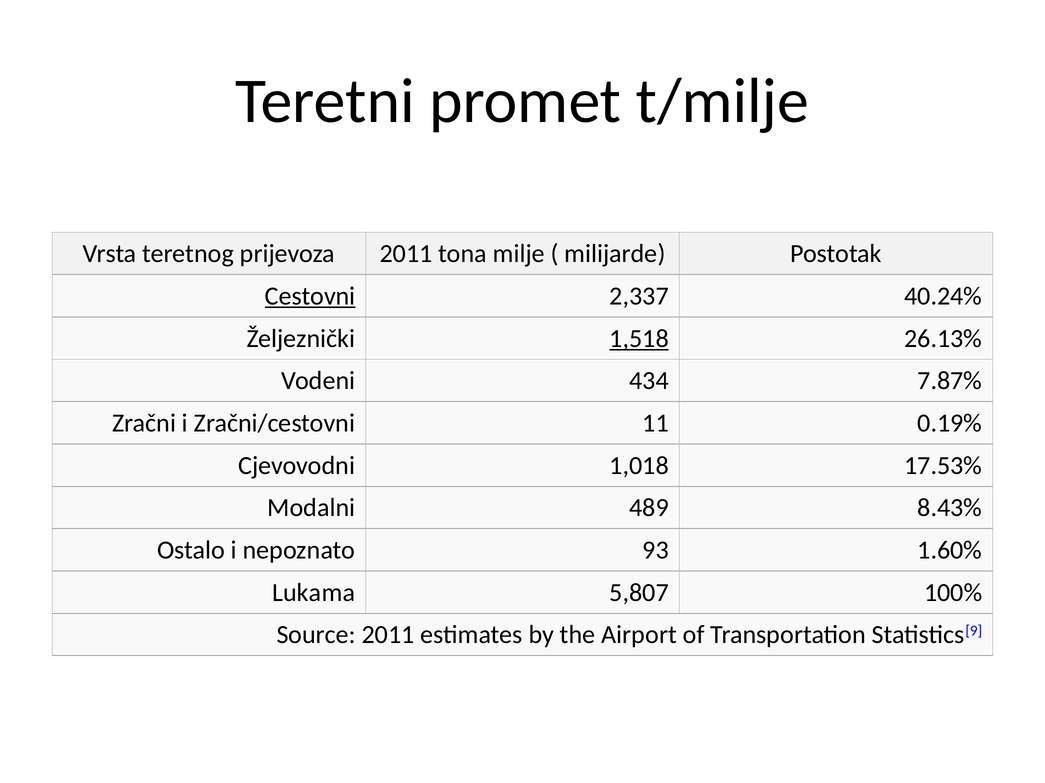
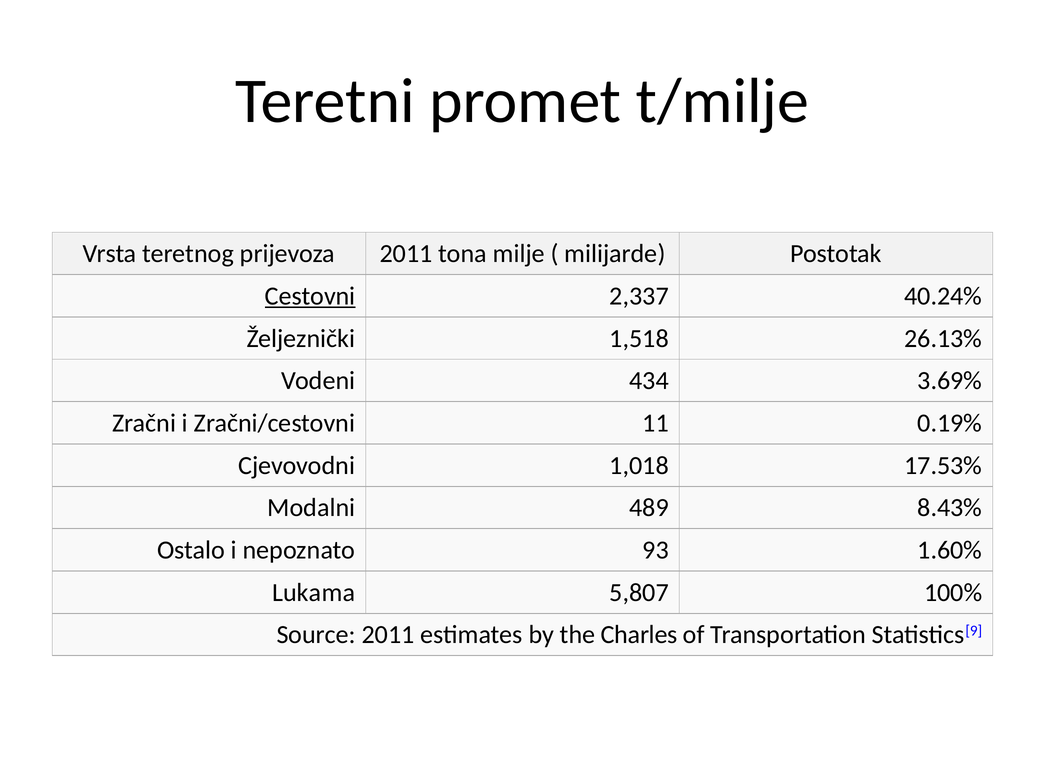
1,518 underline: present -> none (639, 339)
7.87%: 7.87% -> 3.69% (950, 381)
Airport: Airport -> Charles (639, 635)
